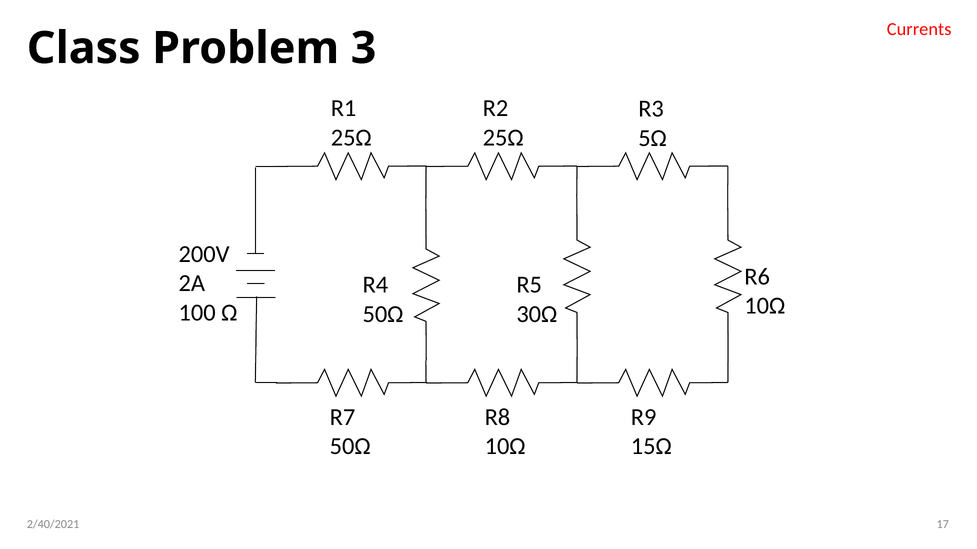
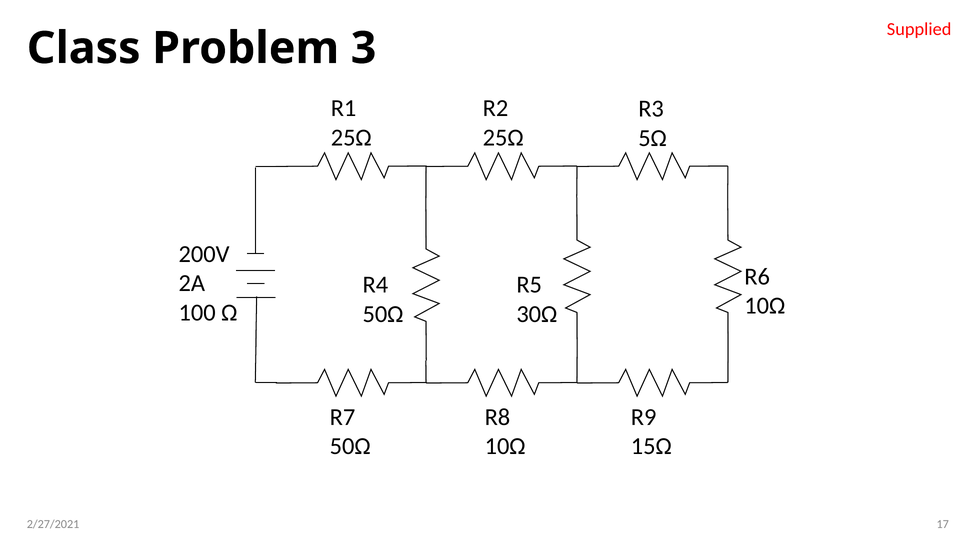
Currents: Currents -> Supplied (919, 29)
2/40/2021: 2/40/2021 -> 2/27/2021 (53, 525)
